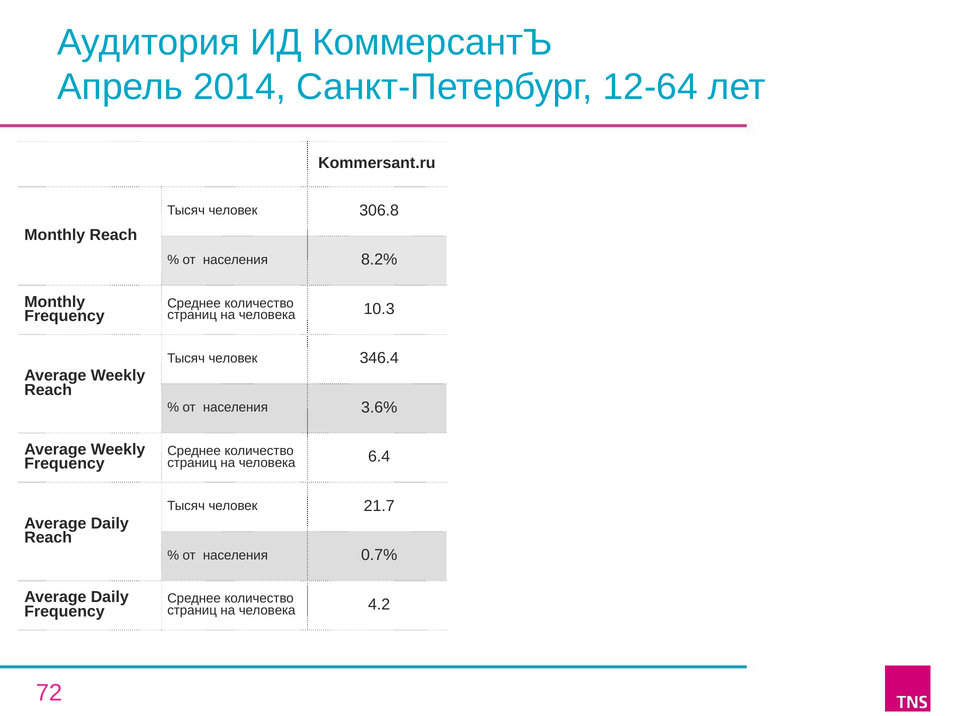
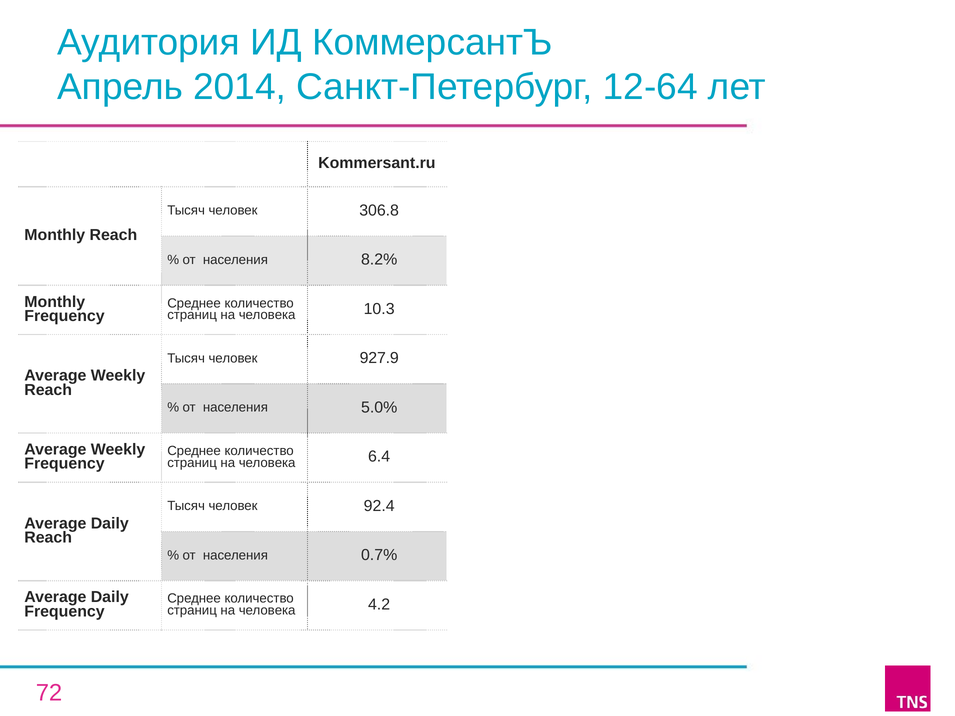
346.4: 346.4 -> 927.9 (379, 358)
3.6%: 3.6% -> 5.0% (379, 408)
21.7: 21.7 -> 92.4 (379, 506)
